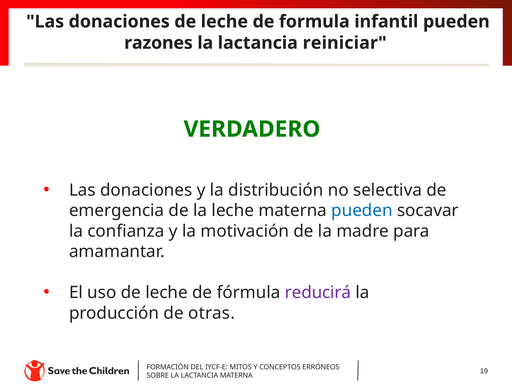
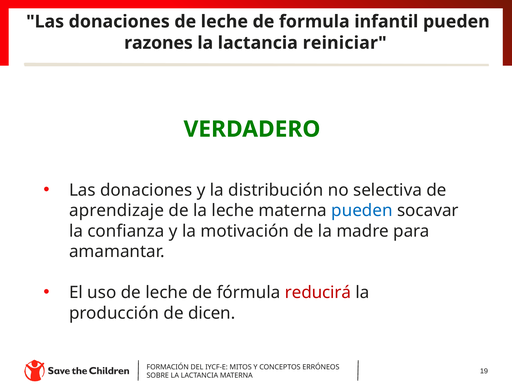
emergencia: emergencia -> aprendizaje (117, 211)
reducirá colour: purple -> red (318, 293)
otras: otras -> dicen (212, 313)
